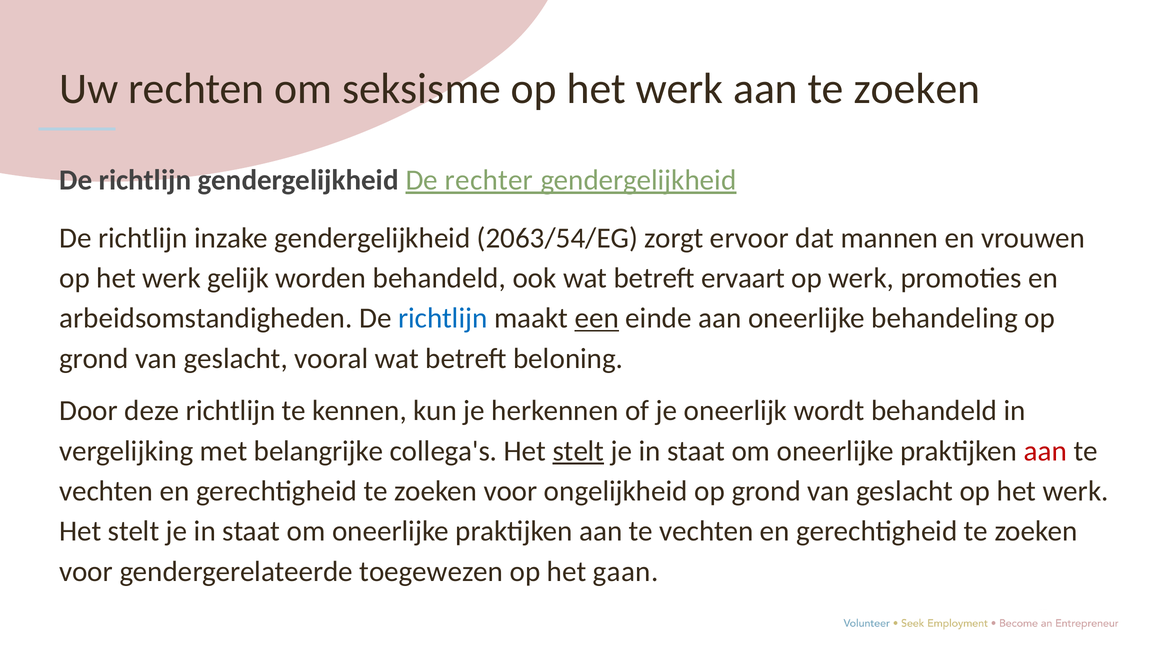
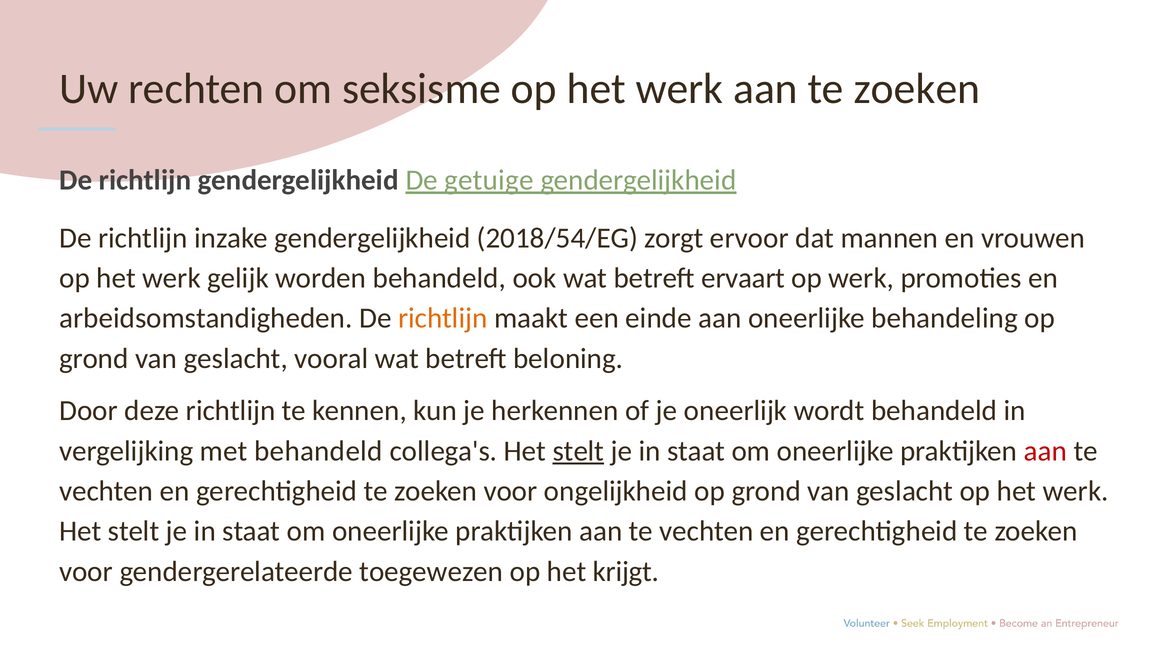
rechter: rechter -> getuige (489, 180)
2063/54/EG: 2063/54/EG -> 2018/54/EG (557, 238)
richtlijn colour: blue -> orange (443, 318)
een underline: present -> none (597, 318)
met belangrijke: belangrijke -> behandeld (318, 451)
gaan: gaan -> krijgt (626, 572)
